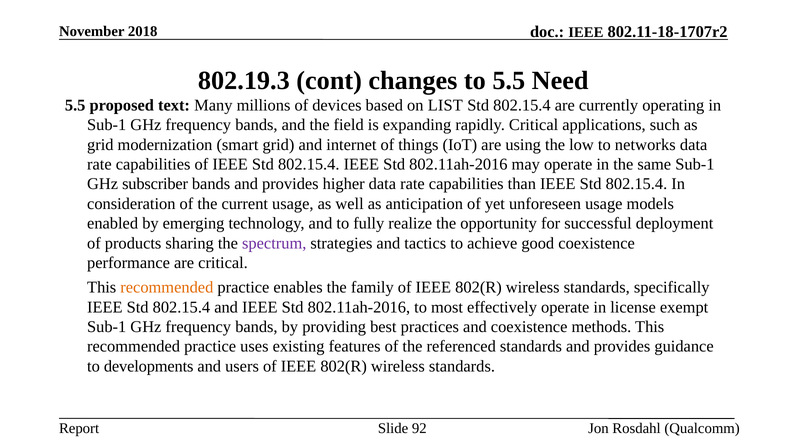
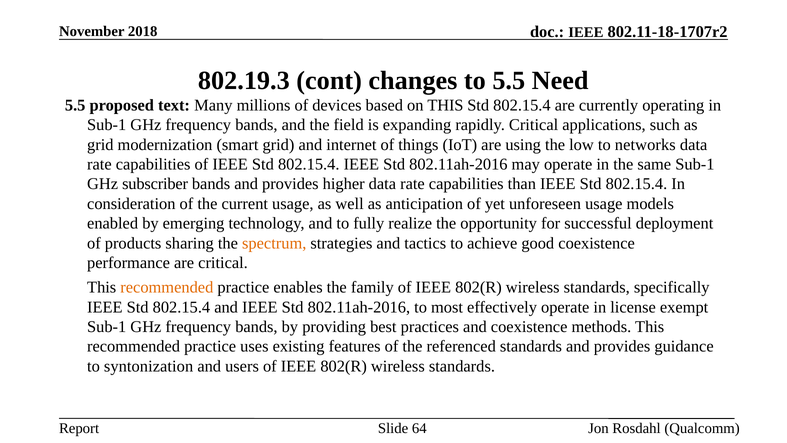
on LIST: LIST -> THIS (445, 105)
spectrum colour: purple -> orange (274, 243)
developments: developments -> syntonization (149, 366)
92: 92 -> 64 (419, 428)
